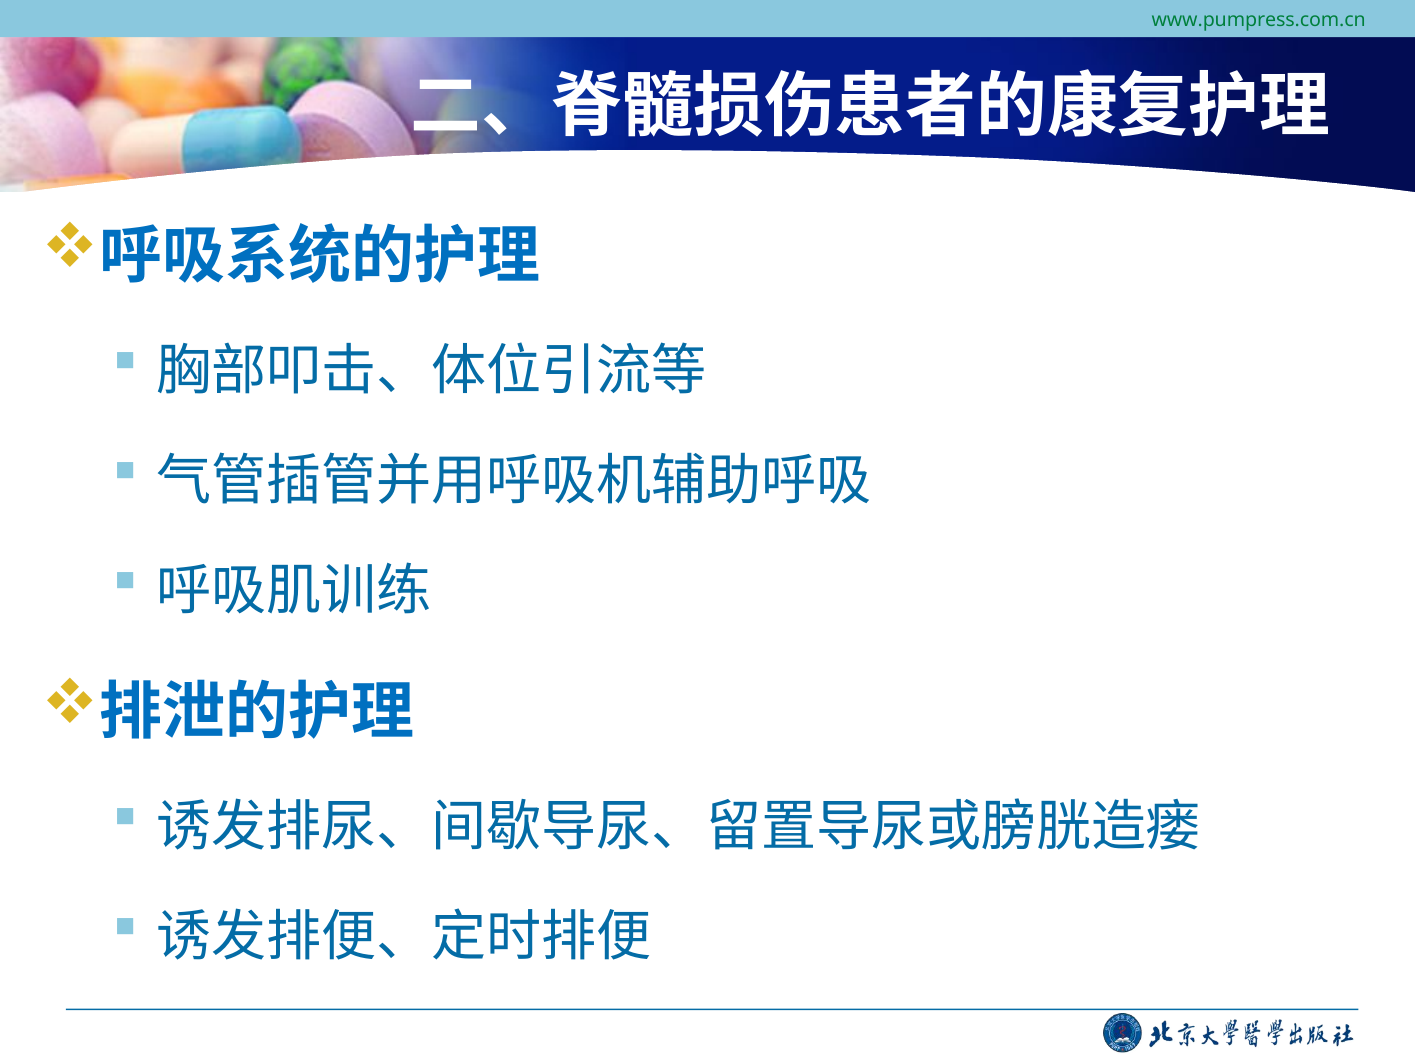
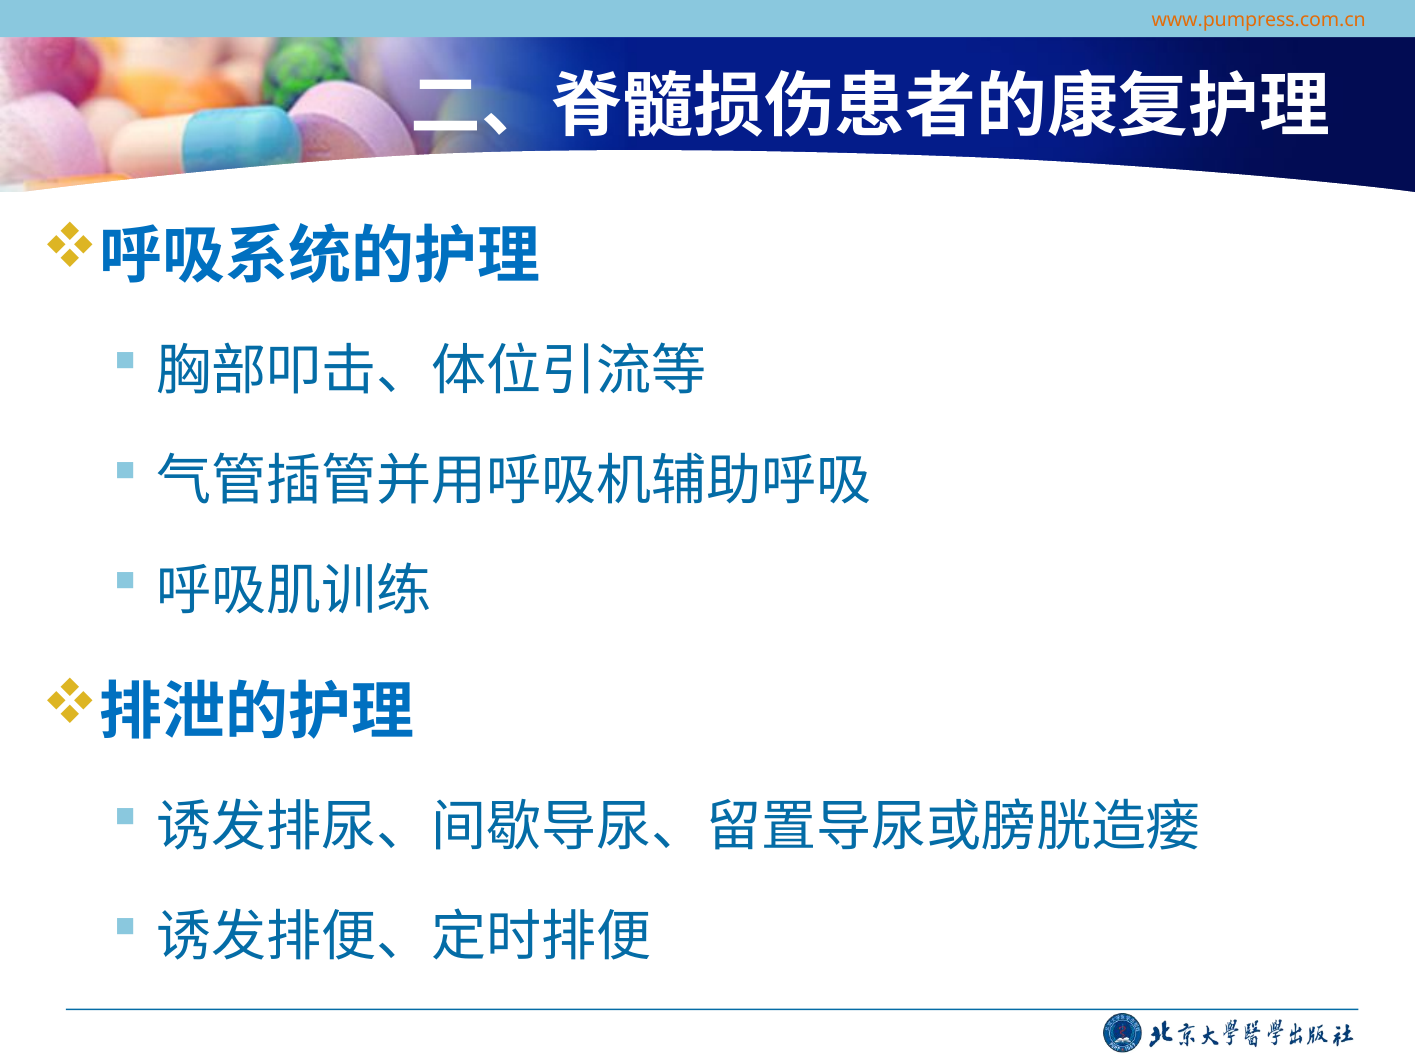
www.pumpress.com.cn colour: green -> orange (1259, 20)
